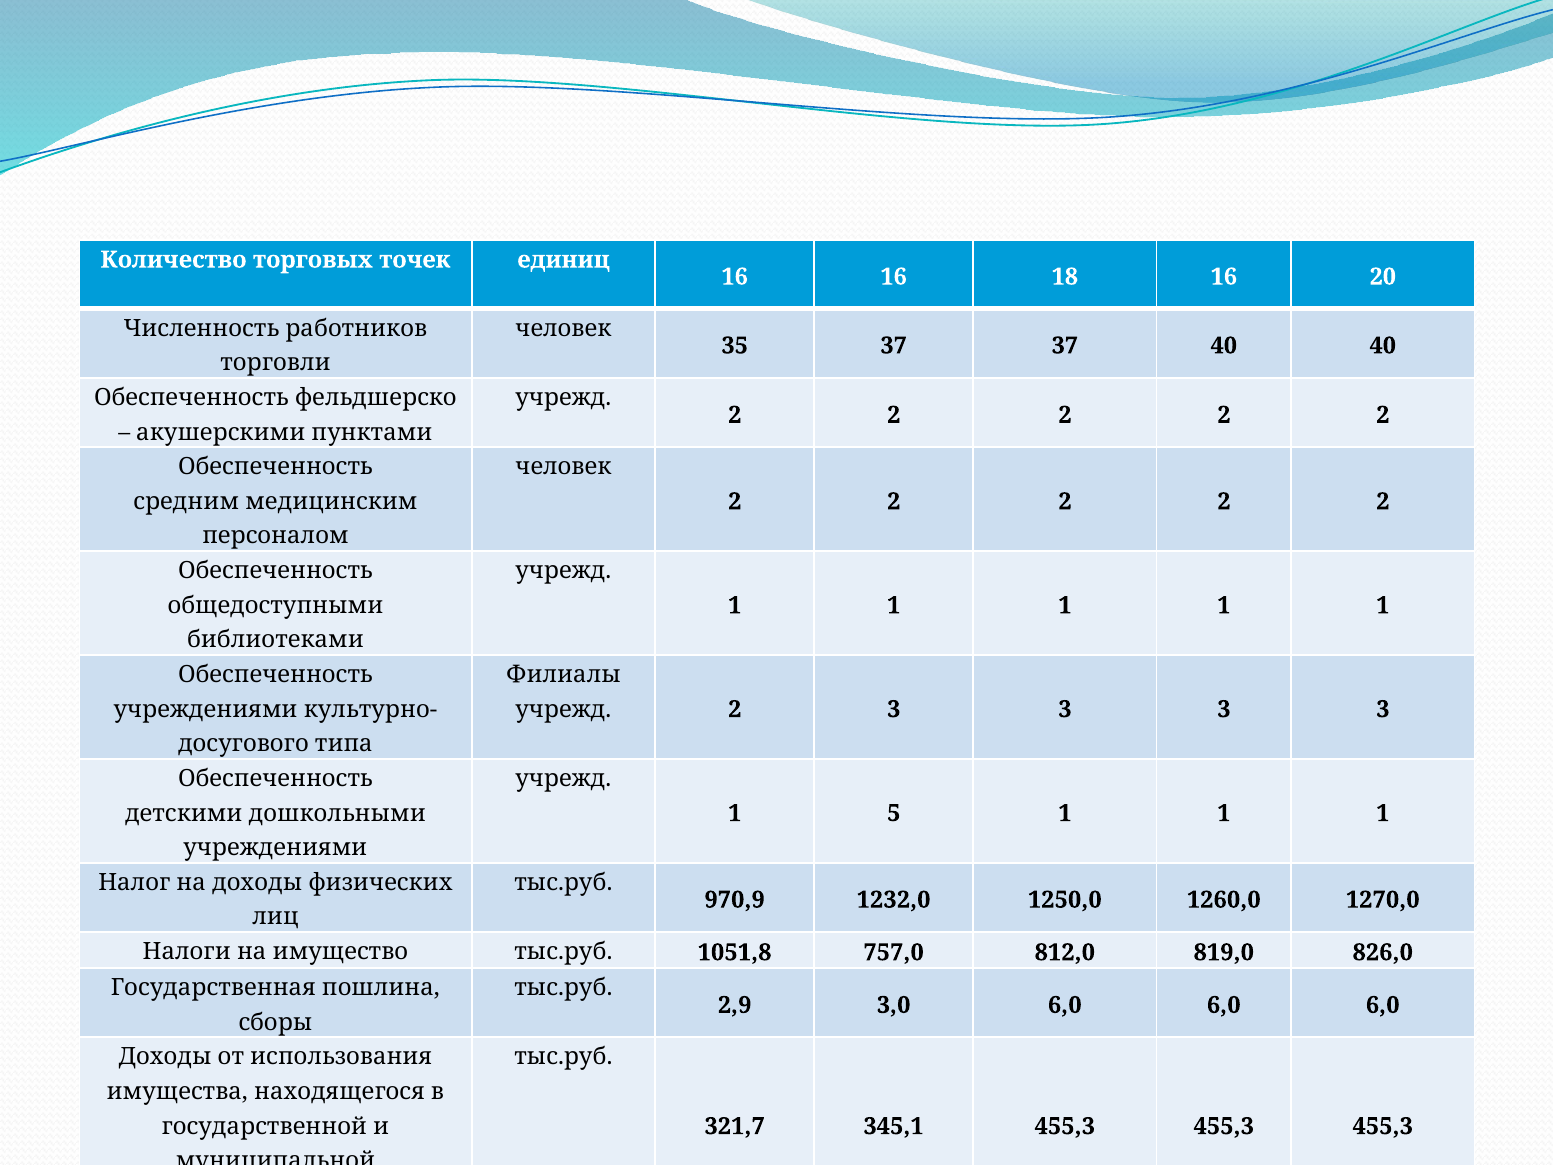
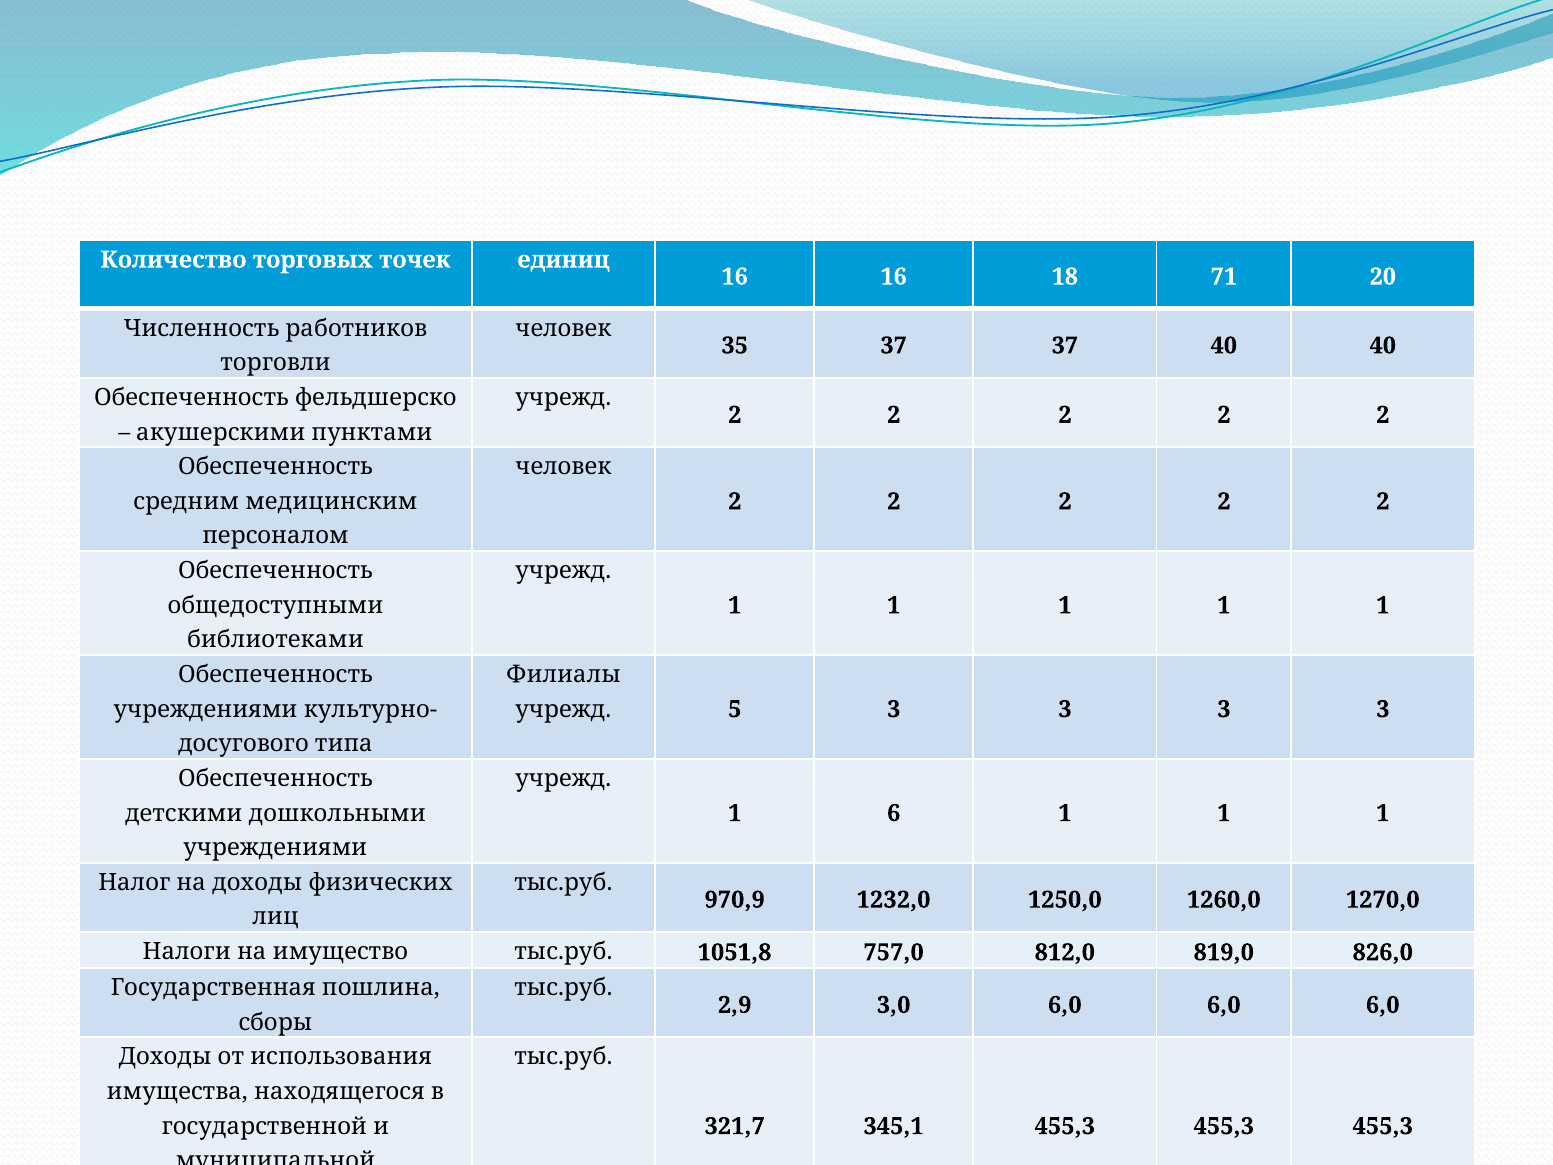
18 16: 16 -> 71 (1224, 277)
2: 2 -> 5 (735, 709)
5: 5 -> 6 (894, 813)
